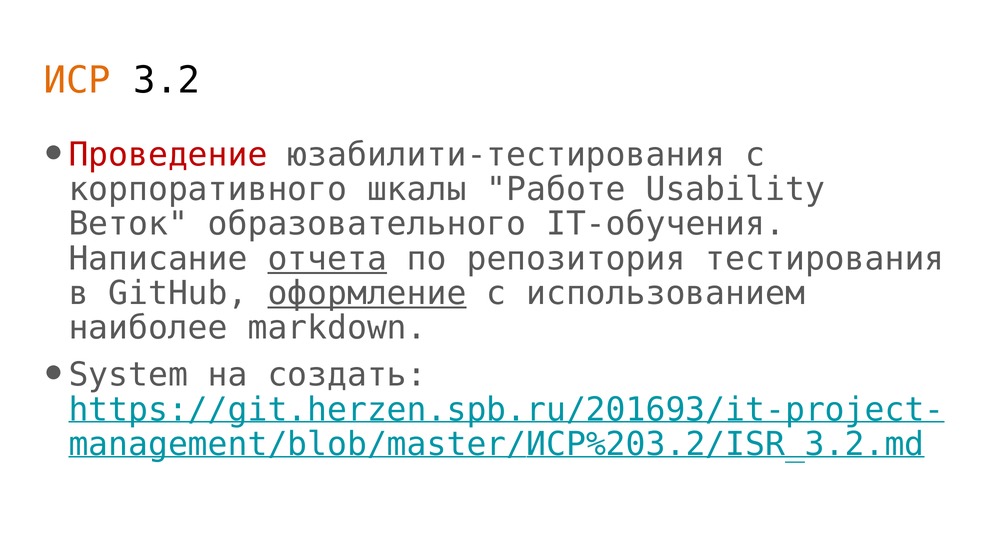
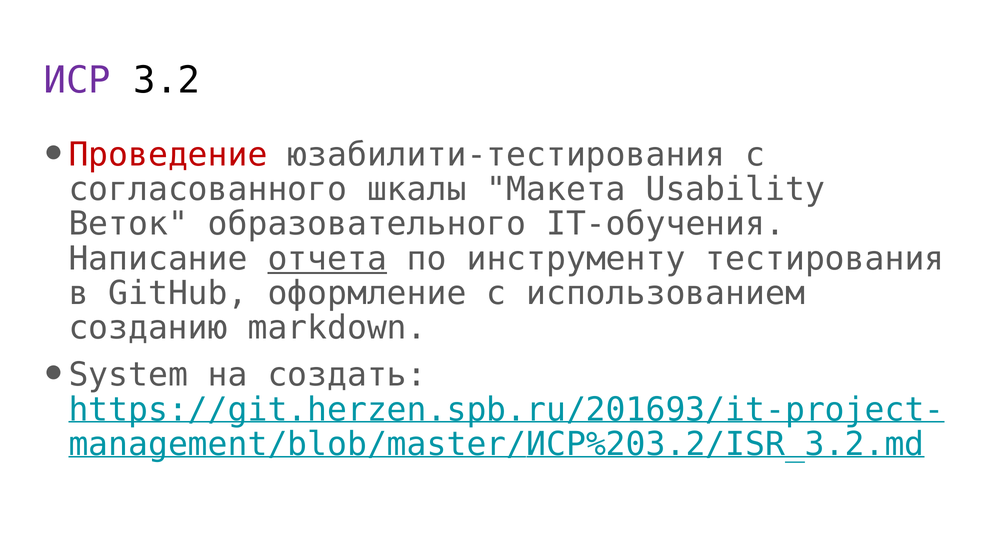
ИСР colour: orange -> purple (77, 80)
корпоративного: корпоративного -> согласованного (208, 189)
Работе: Работе -> Макета (556, 189)
репозитория: репозитория -> инструменту (576, 259)
оформление underline: present -> none (367, 293)
наиболее: наиболее -> созданию (148, 328)
